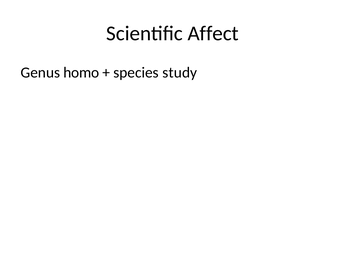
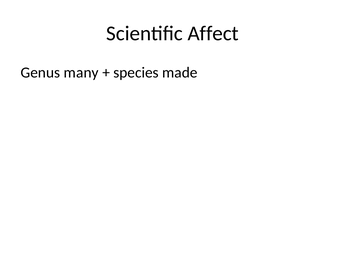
homo: homo -> many (81, 72)
study: study -> made (180, 72)
